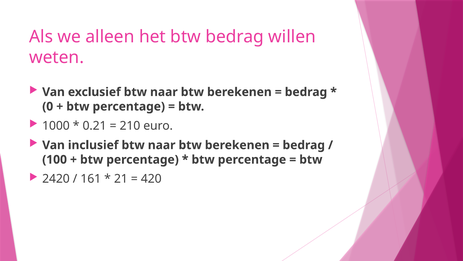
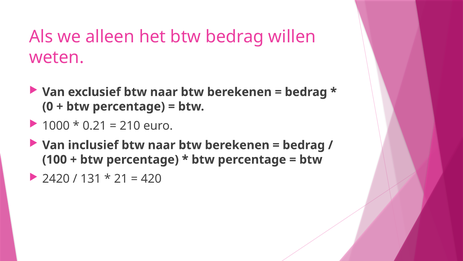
161: 161 -> 131 (91, 179)
